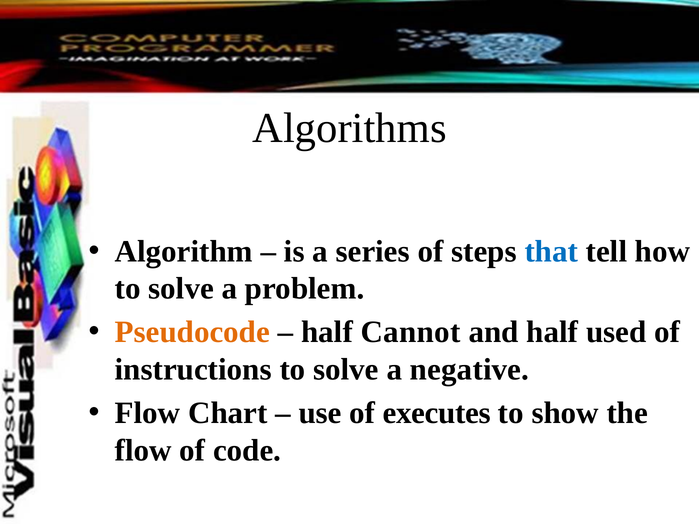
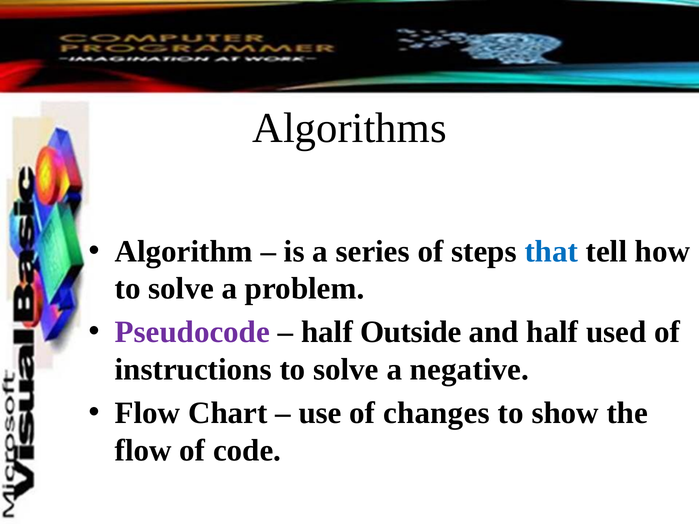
Pseudocode colour: orange -> purple (192, 332)
Cannot: Cannot -> Outside (411, 332)
executes: executes -> changes (436, 413)
